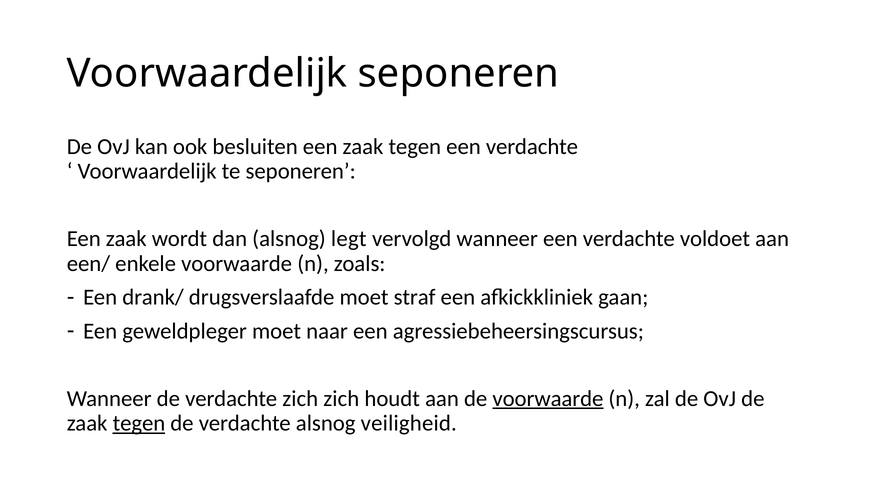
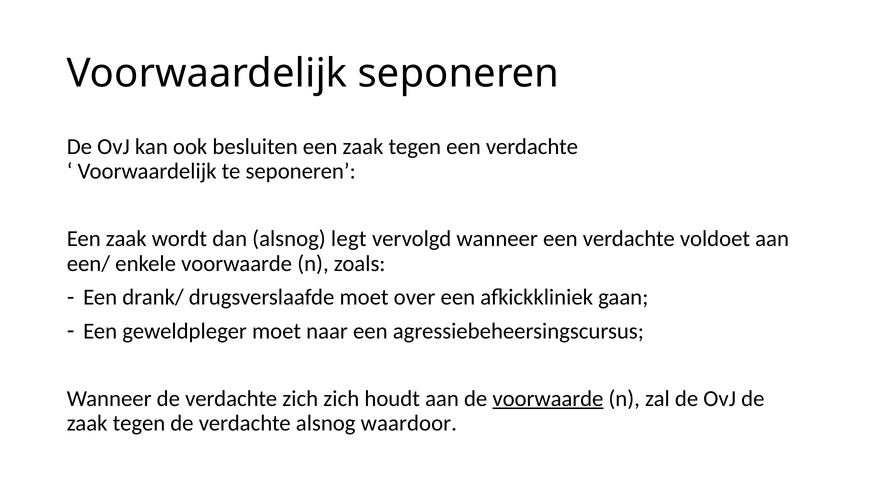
straf: straf -> over (415, 297)
tegen underline: present -> none (139, 423)
veiligheid: veiligheid -> waardoor (409, 423)
